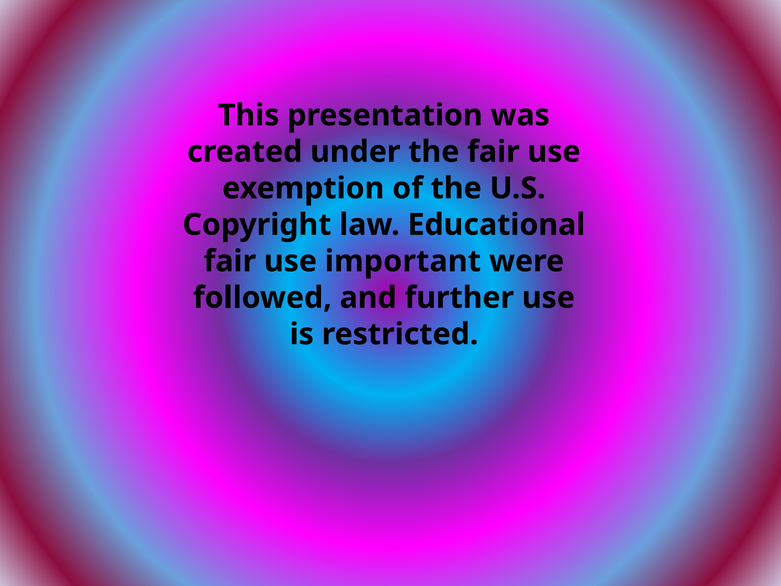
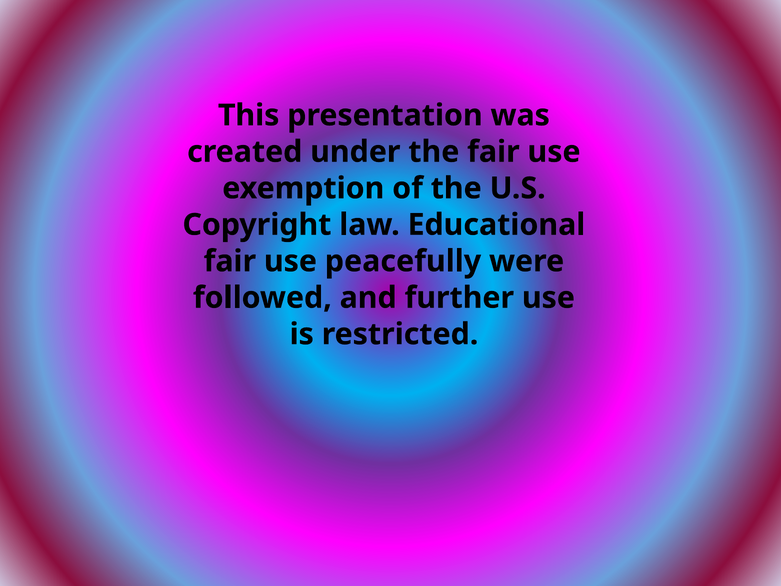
important: important -> peacefully (403, 261)
